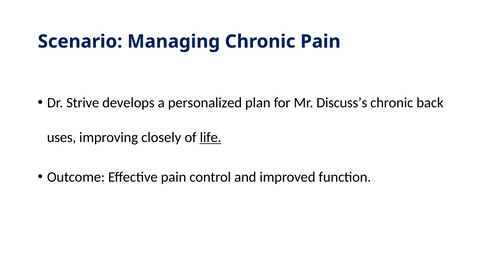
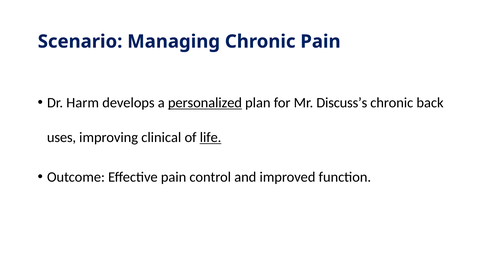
Strive: Strive -> Harm (83, 103)
personalized underline: none -> present (205, 103)
closely: closely -> clinical (161, 138)
